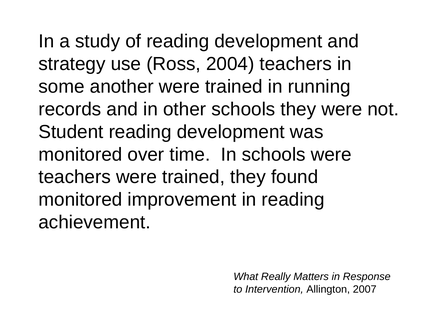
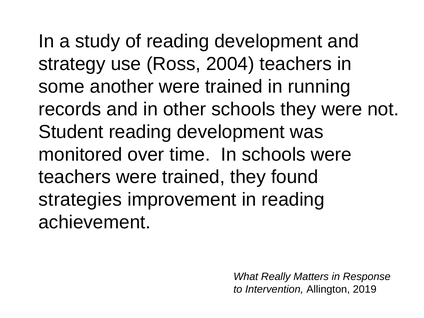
monitored: monitored -> strategies (80, 200)
2007: 2007 -> 2019 (365, 289)
